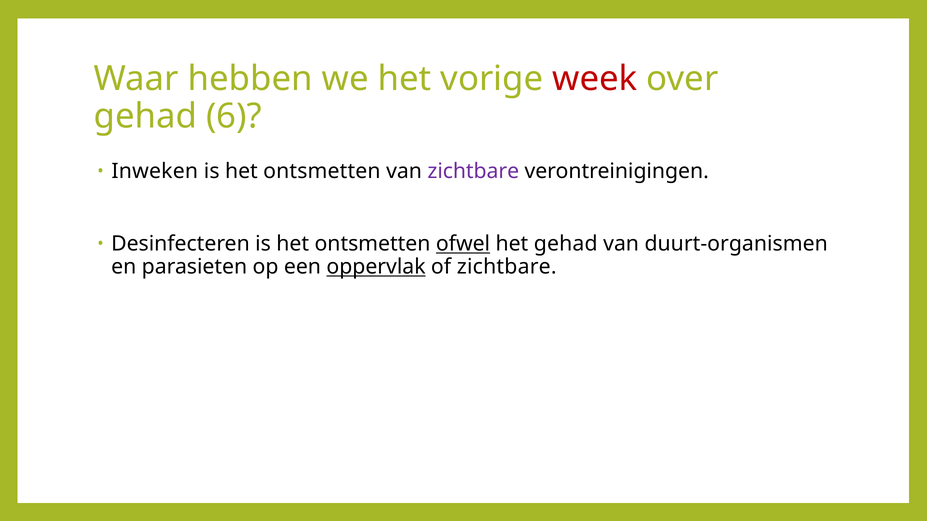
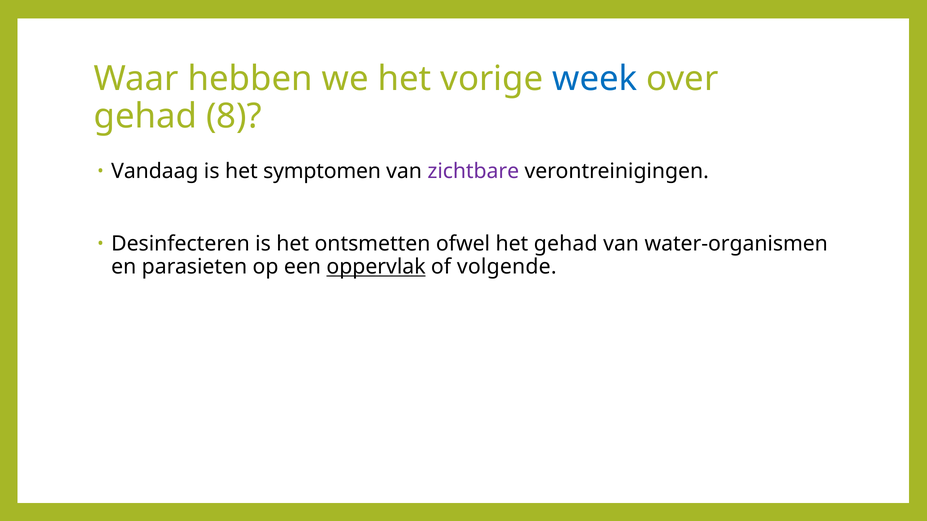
week colour: red -> blue (595, 79)
6: 6 -> 8 (234, 116)
Inweken: Inweken -> Vandaag (155, 171)
ontsmetten: ontsmetten -> symptomen (322, 171)
ofwel underline: present -> none (463, 244)
duurt-organismen: duurt-organismen -> water-organismen (736, 244)
of zichtbare: zichtbare -> volgende (507, 267)
